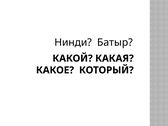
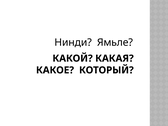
Батыр: Батыр -> Ямьле (115, 42)
